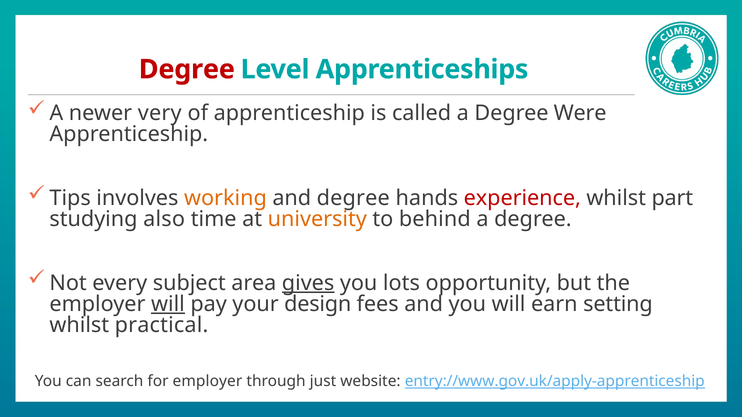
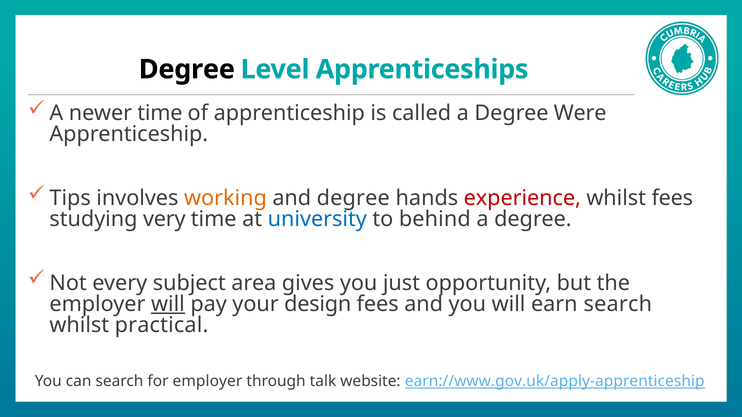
Degree colour: red -> black (187, 69)
newer very: very -> time (160, 113)
whilst part: part -> fees (672, 198)
also: also -> very (164, 219)
university colour: orange -> blue (317, 219)
gives underline: present -> none (308, 283)
lots: lots -> just (401, 283)
earn setting: setting -> search (618, 304)
just: just -> talk (323, 381)
entry://www.gov.uk/apply-apprenticeship: entry://www.gov.uk/apply-apprenticeship -> earn://www.gov.uk/apply-apprenticeship (555, 381)
